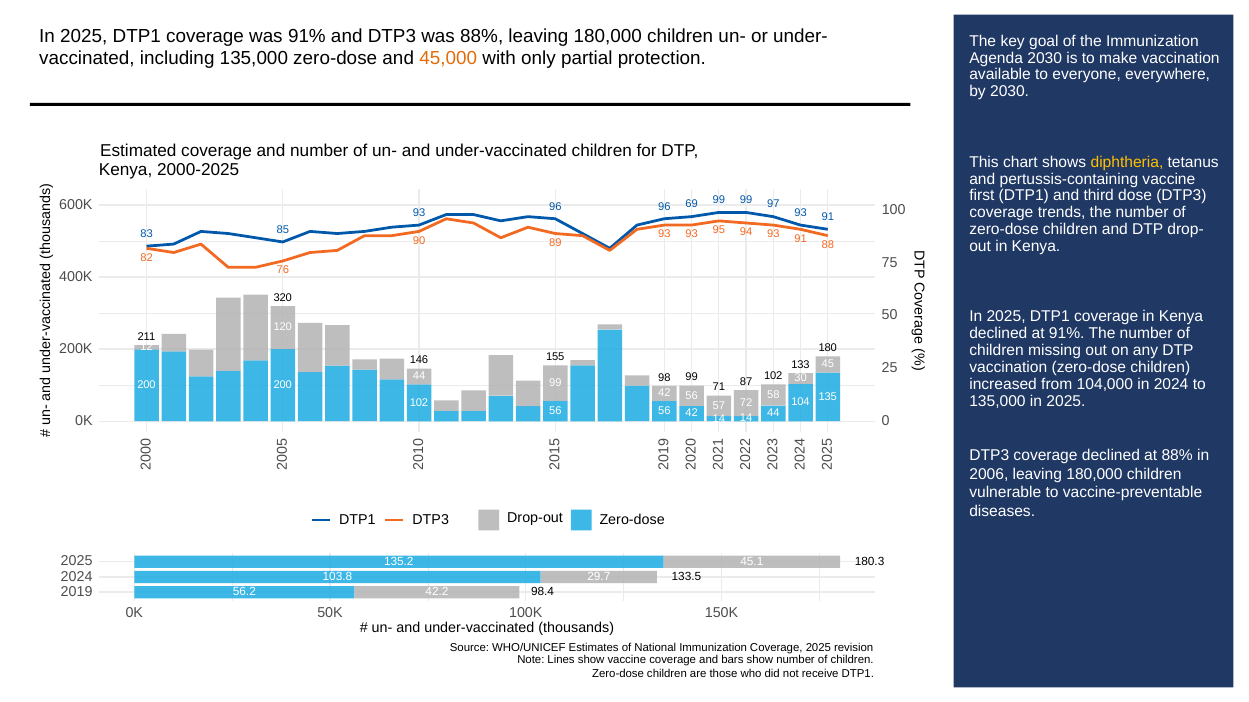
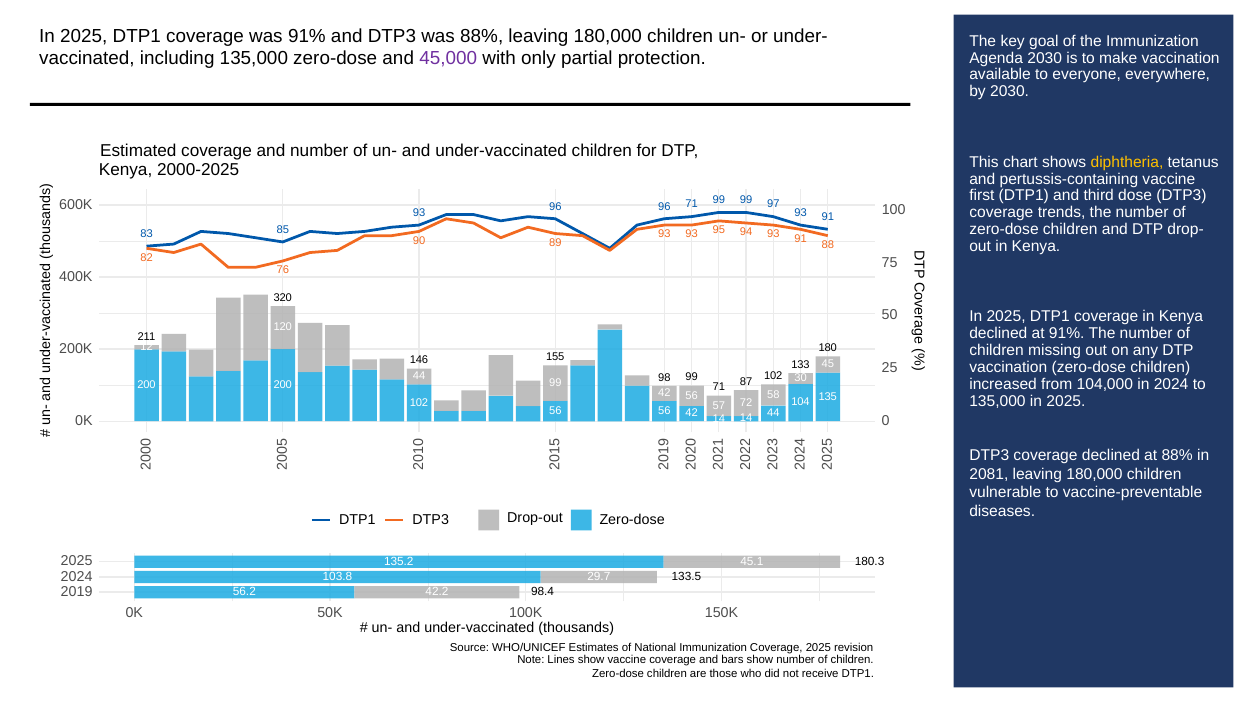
45,000 colour: orange -> purple (448, 59)
96 69: 69 -> 71 (692, 204)
2006: 2006 -> 2081 (989, 474)
